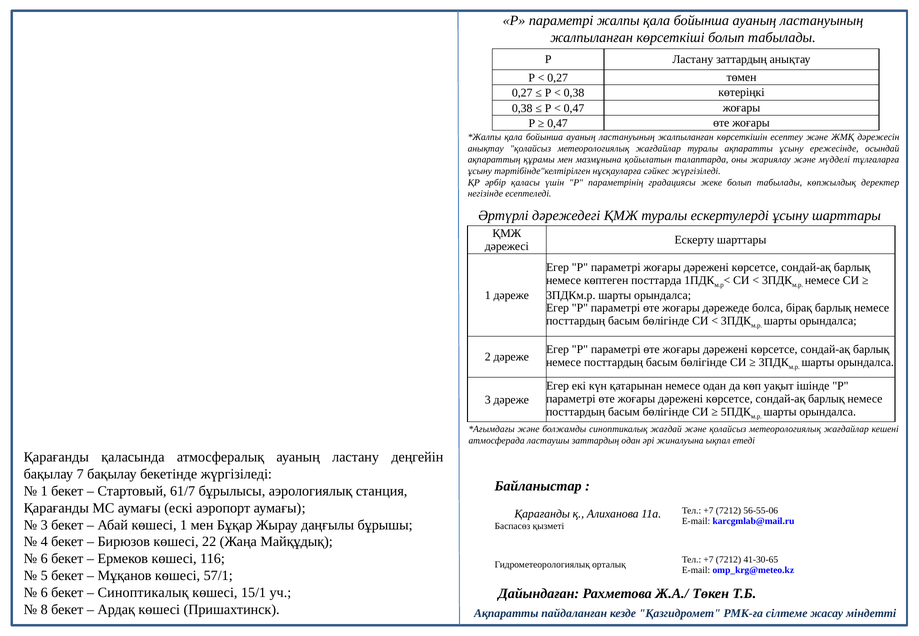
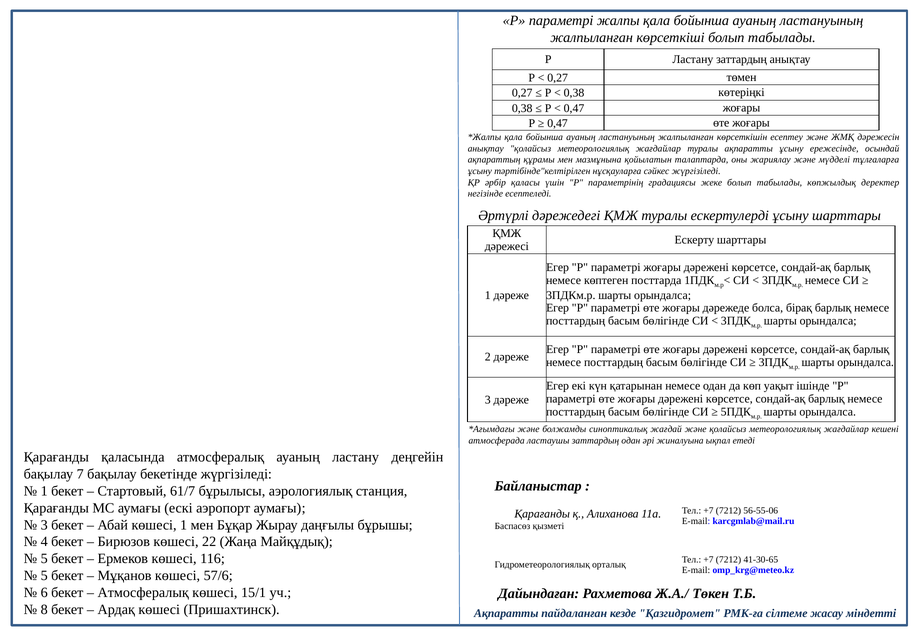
6: 6 -> 5 (44, 559)
57/1: 57/1 -> 57/6 (218, 576)
Синоптикалық: Синоптикалық -> Атмосфералық (143, 593)
